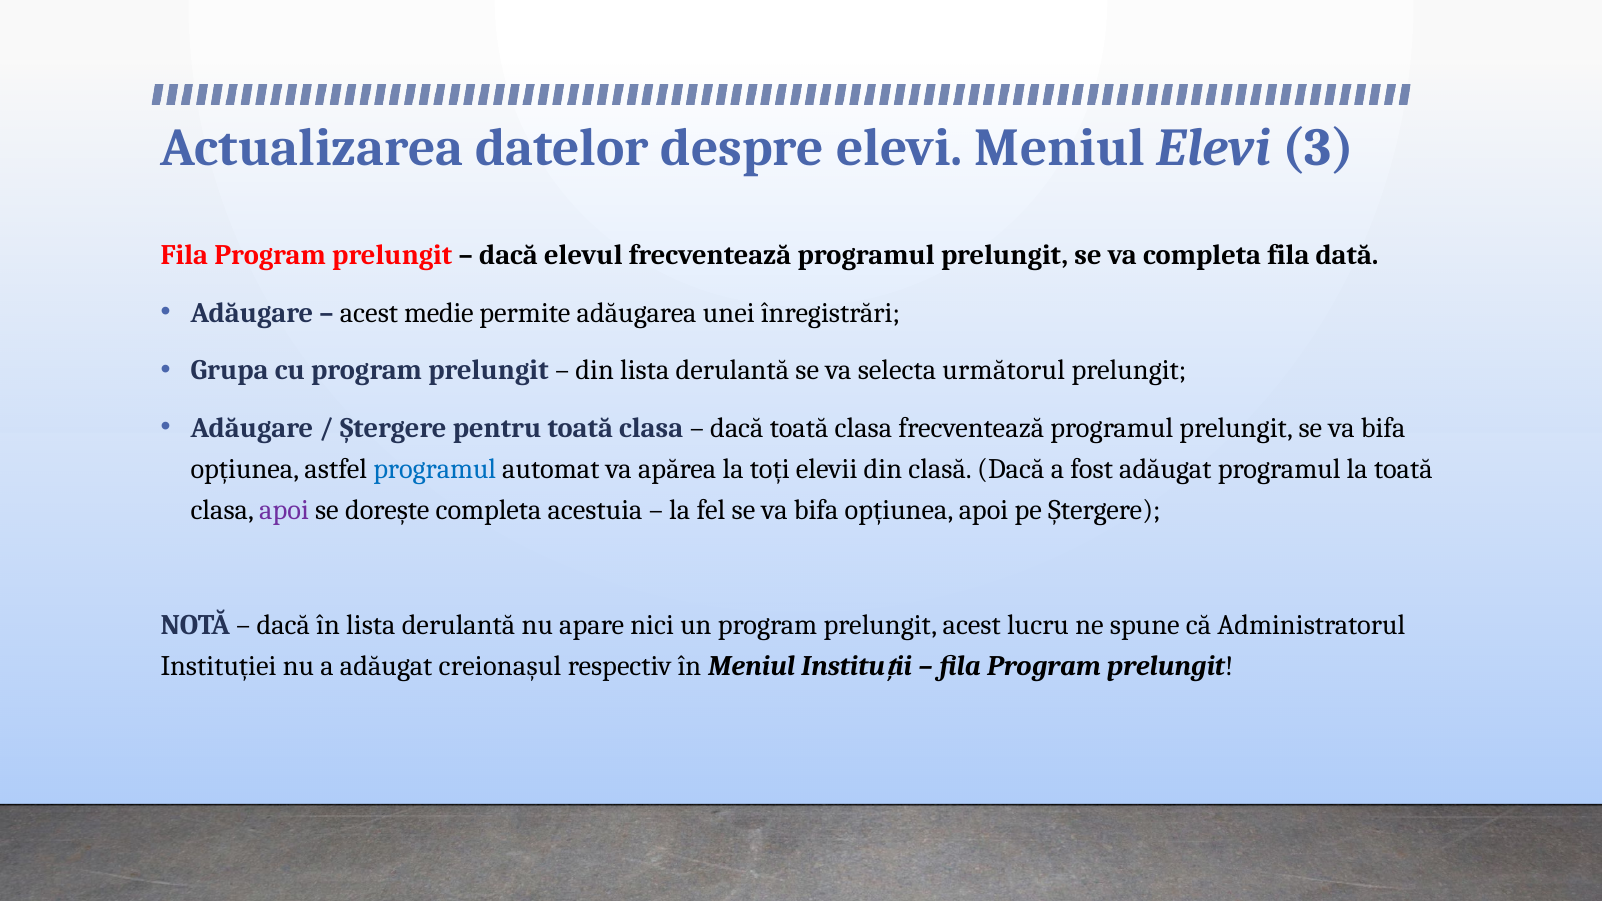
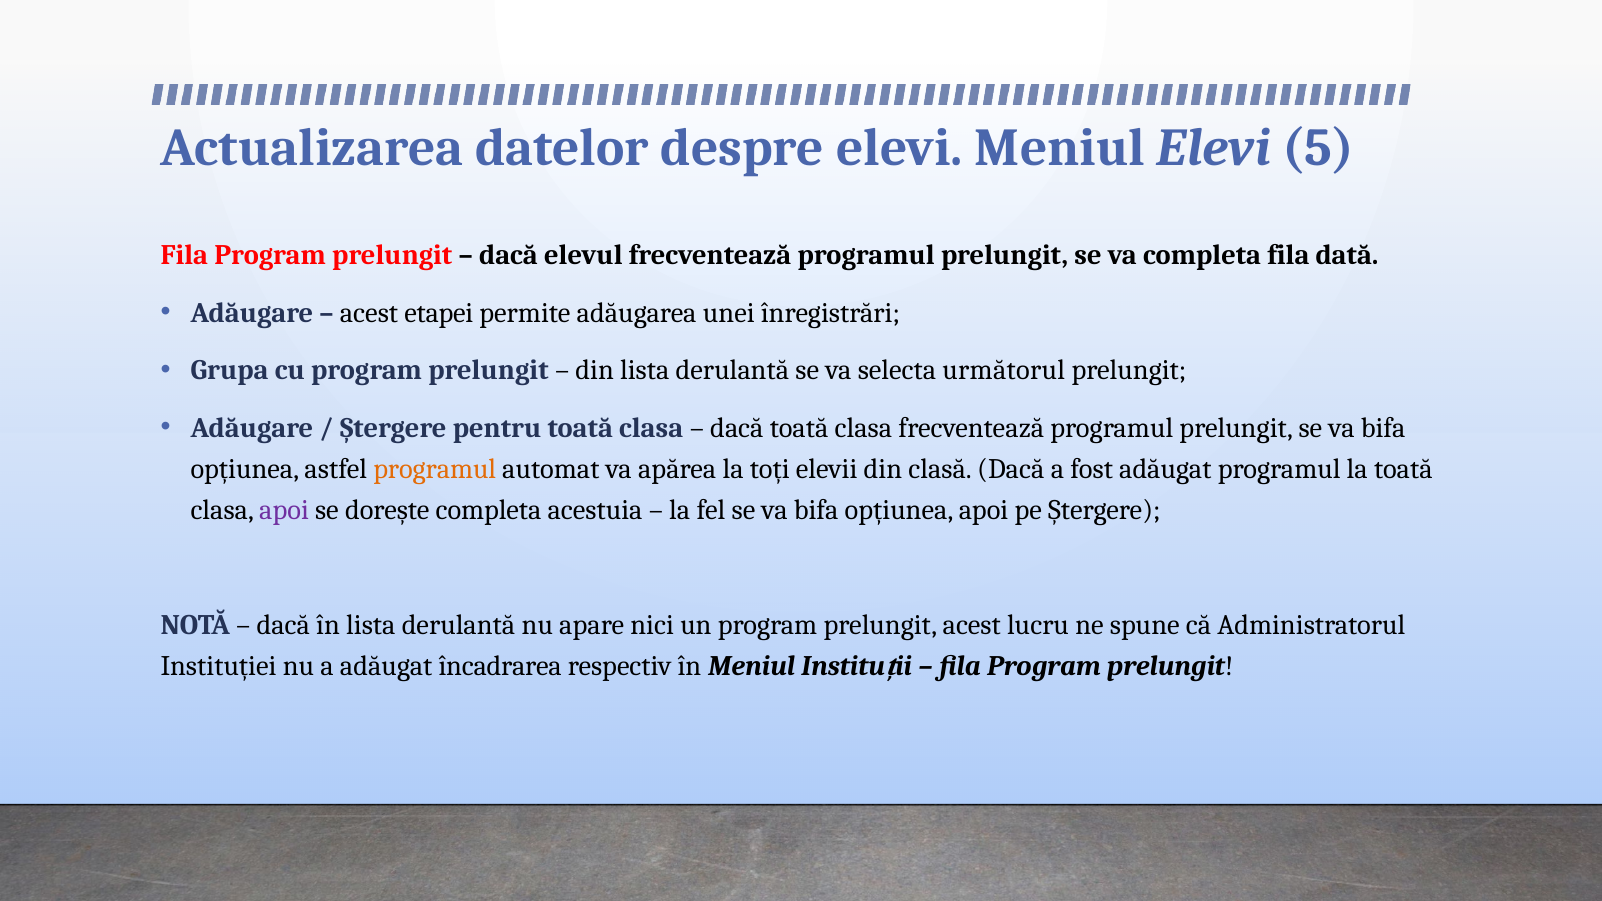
3: 3 -> 5 (1319, 148)
medie: medie -> etapei (439, 313)
programul colour: blue -> orange (435, 469)
creionașul: creionașul -> încadrarea (500, 666)
